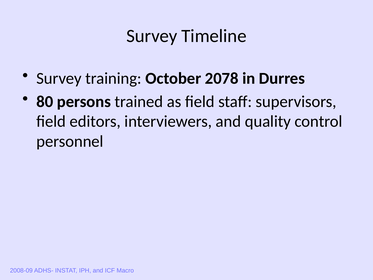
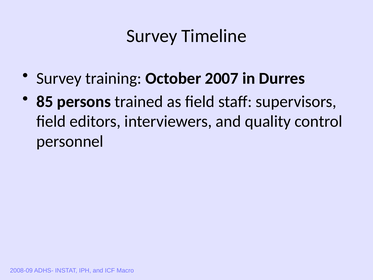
2078: 2078 -> 2007 (222, 78)
80: 80 -> 85 (45, 101)
